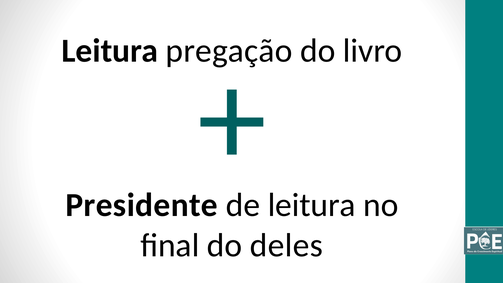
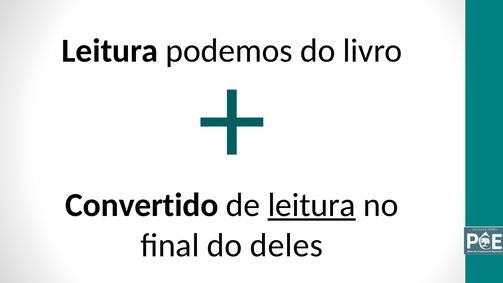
pregação: pregação -> podemos (229, 51)
Presidente: Presidente -> Convertido (142, 205)
leitura underline: none -> present (312, 205)
